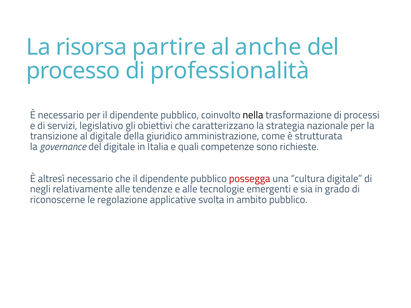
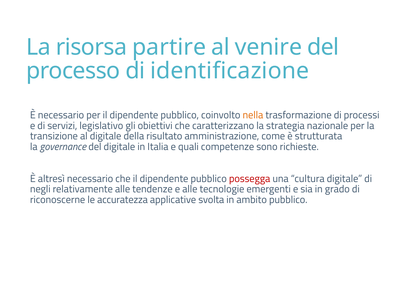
anche: anche -> venire (268, 47)
professionalità: professionalità -> identificazione (230, 71)
nella colour: black -> orange (253, 115)
giuridico: giuridico -> risultato (164, 136)
regolazione: regolazione -> accuratezza (123, 200)
